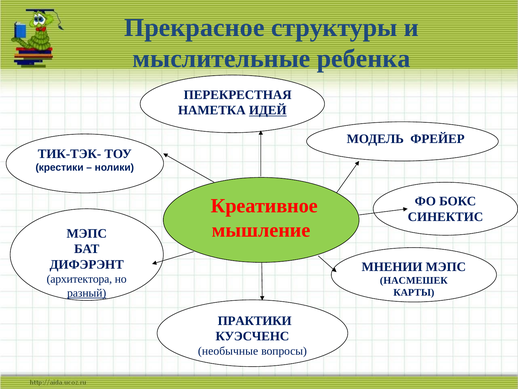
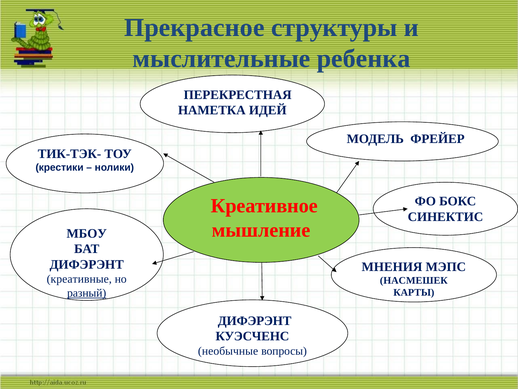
ИДЕЙ underline: present -> none (268, 110)
МЭПС: МЭПС -> МБОУ (87, 233)
МНЕНИИ: МНЕНИИ -> МНЕНИЯ (392, 266)
архитектора: архитектора -> креативные (79, 279)
ПРАКТИКИ: ПРАКТИКИ -> ДИФЭРЭНТ (255, 320)
